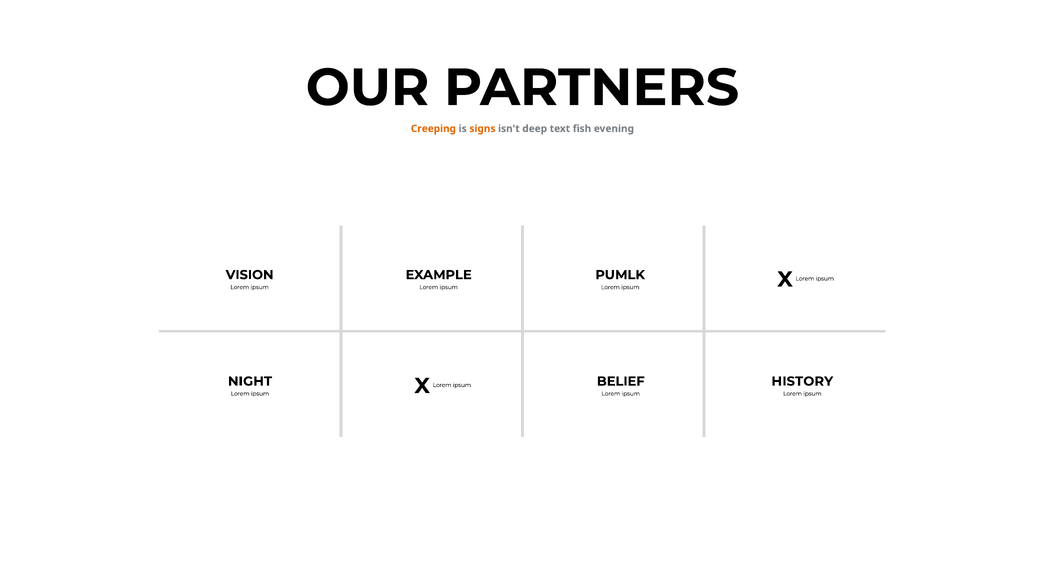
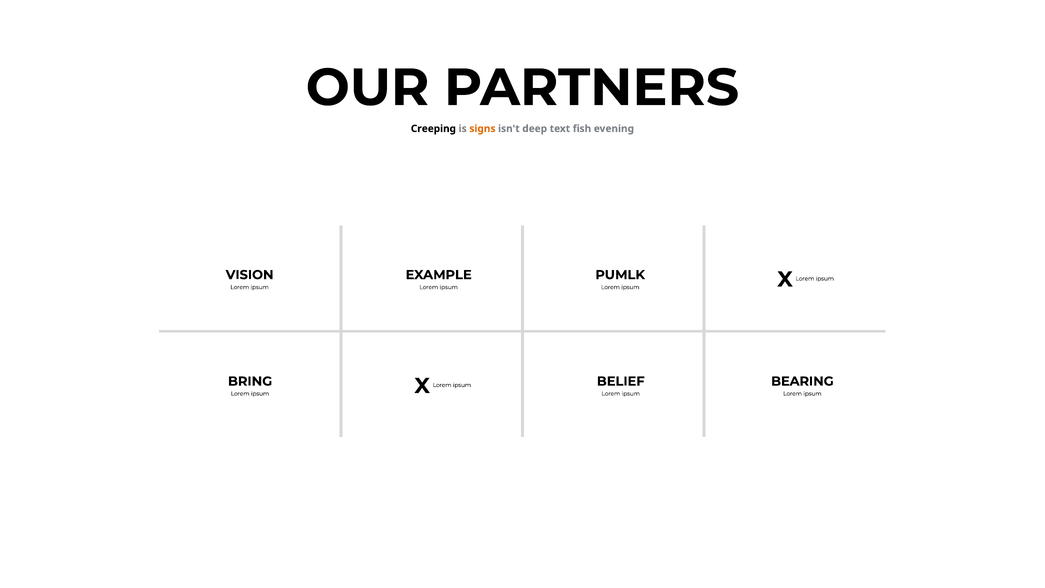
Creeping colour: orange -> black (433, 129)
NIGHT: NIGHT -> BRING (250, 381)
HISTORY: HISTORY -> BEARING (802, 381)
